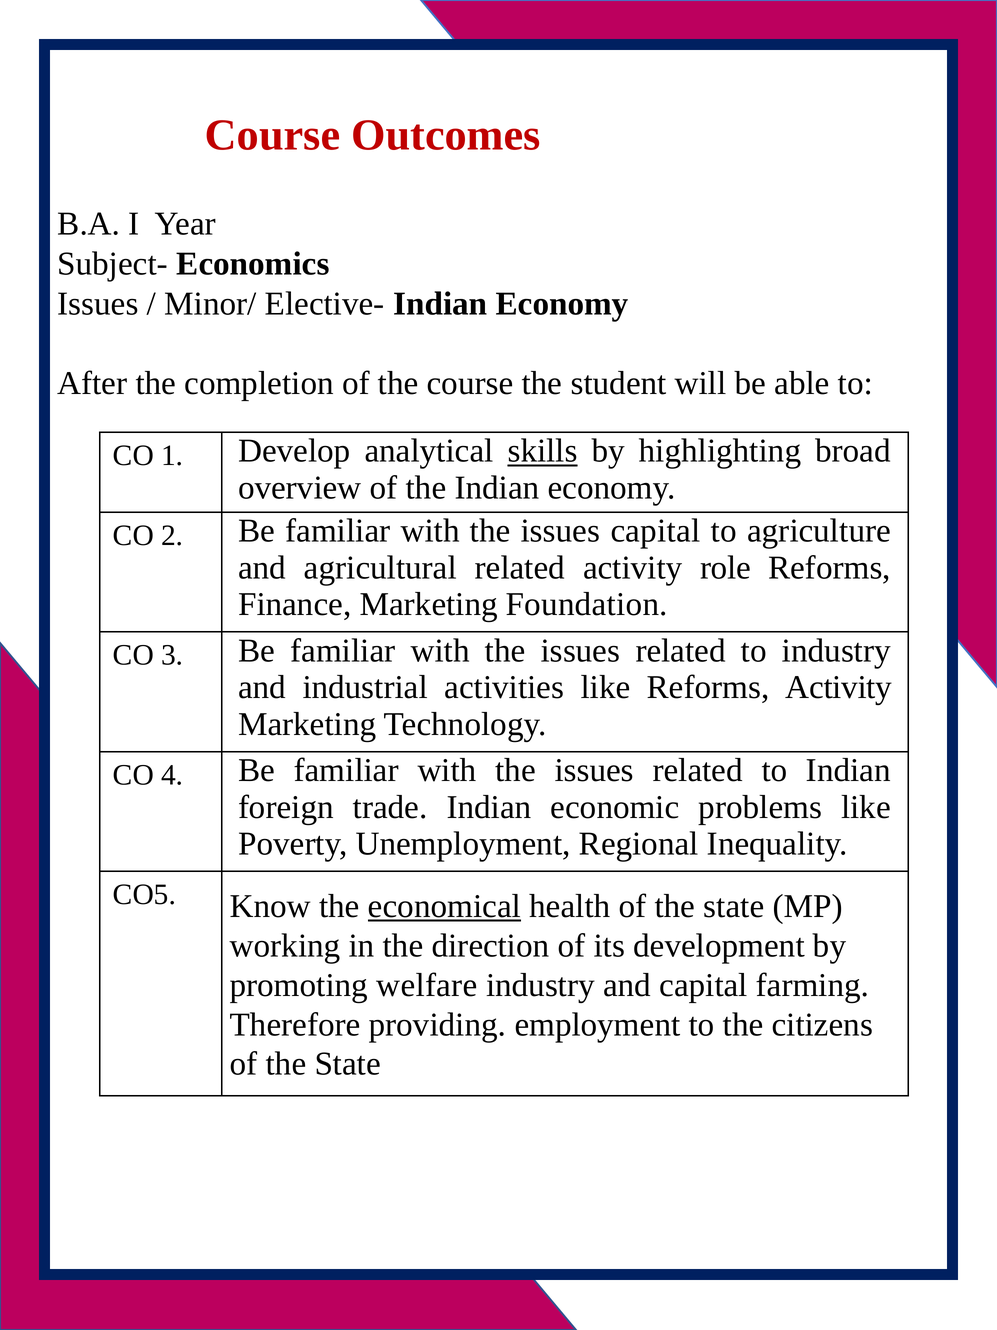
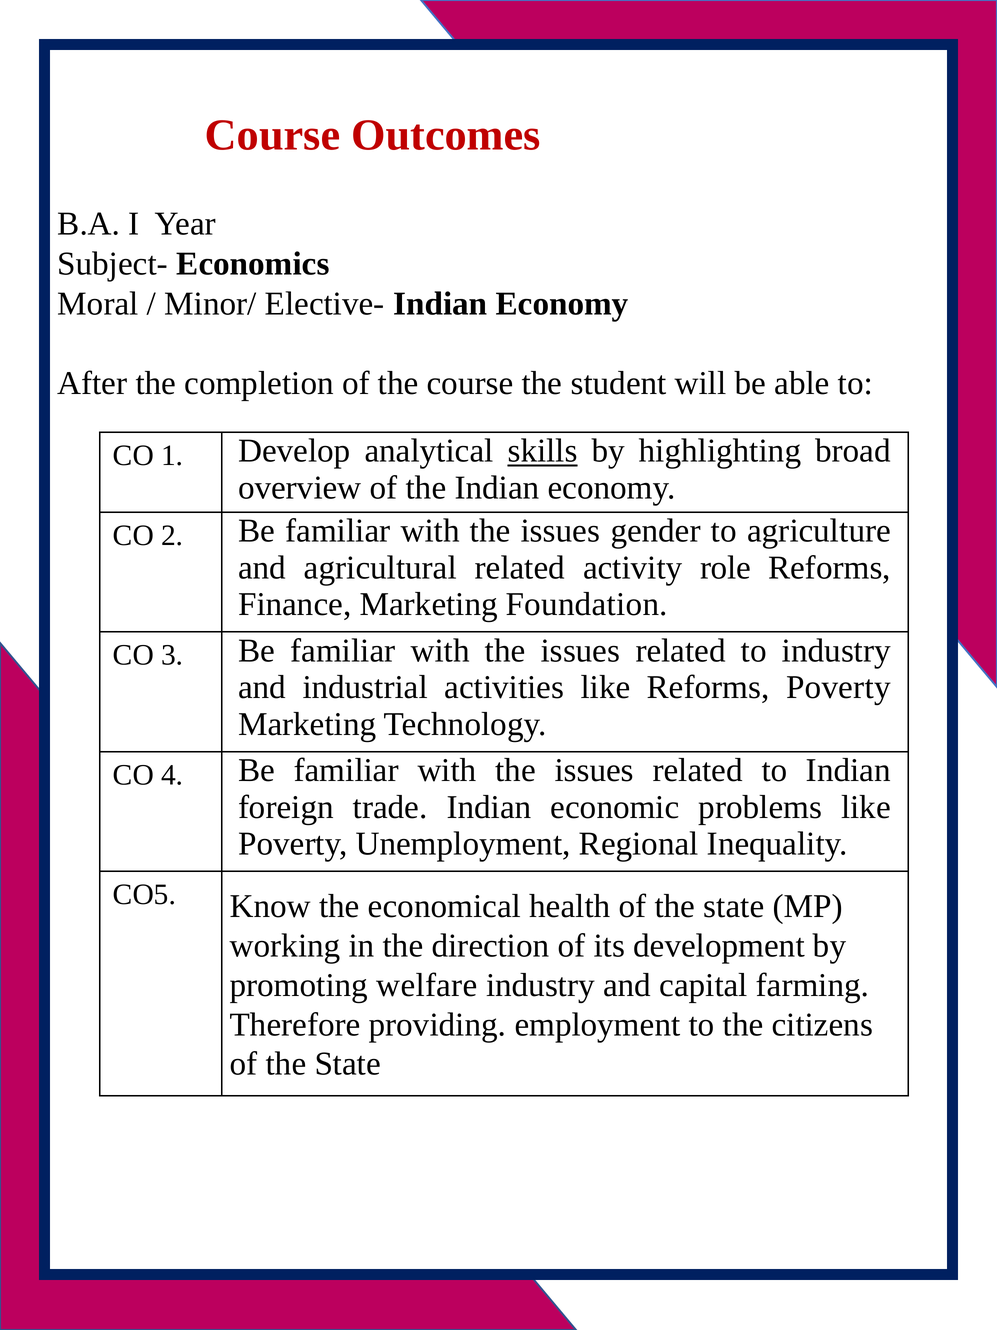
Issues: Issues -> Moral (98, 304)
issues capital: capital -> gender (656, 531)
Reforms Activity: Activity -> Poverty (838, 687)
economical underline: present -> none (444, 906)
